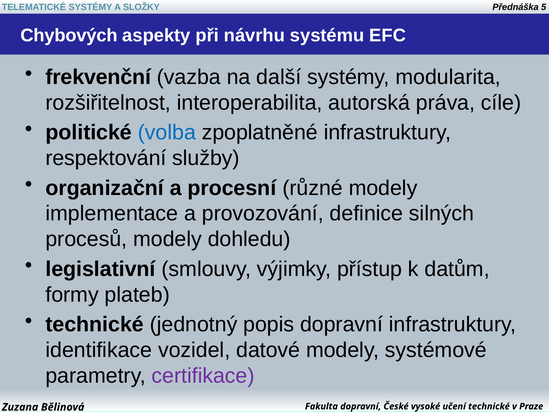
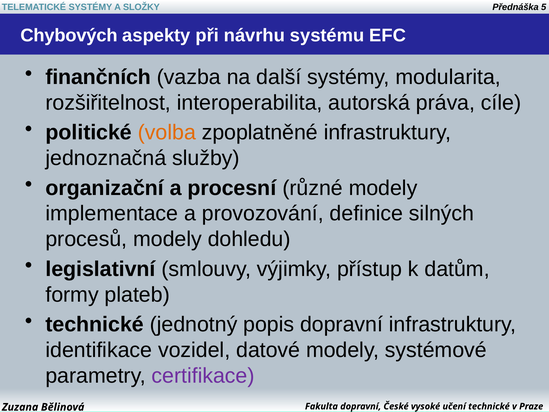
frekvenční: frekvenční -> finančních (98, 77)
volba colour: blue -> orange (167, 132)
respektování: respektování -> jednoznačná (106, 158)
